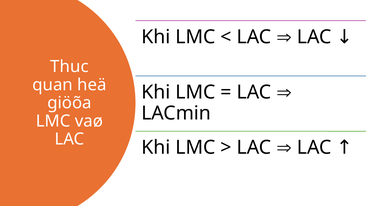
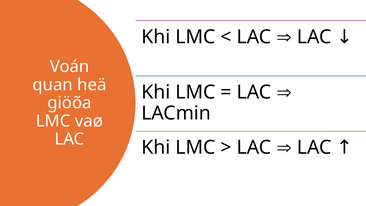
Thuc: Thuc -> Voán (70, 67)
